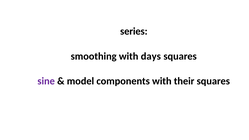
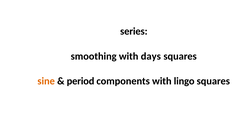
sine colour: purple -> orange (46, 81)
model: model -> period (81, 81)
their: their -> lingo (184, 81)
